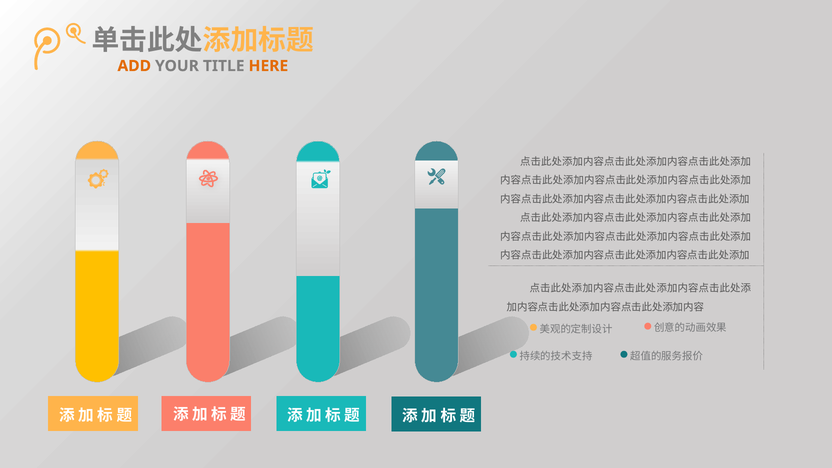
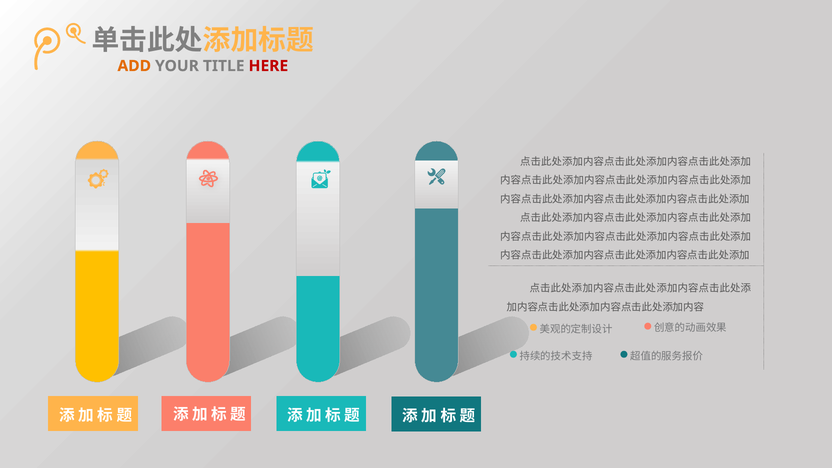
HERE colour: orange -> red (268, 66)
